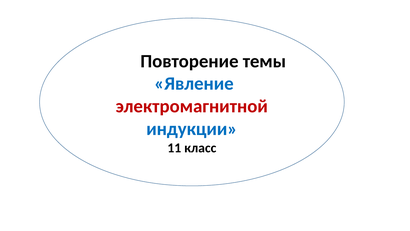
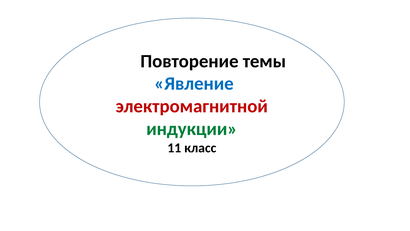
индукции colour: blue -> green (192, 129)
